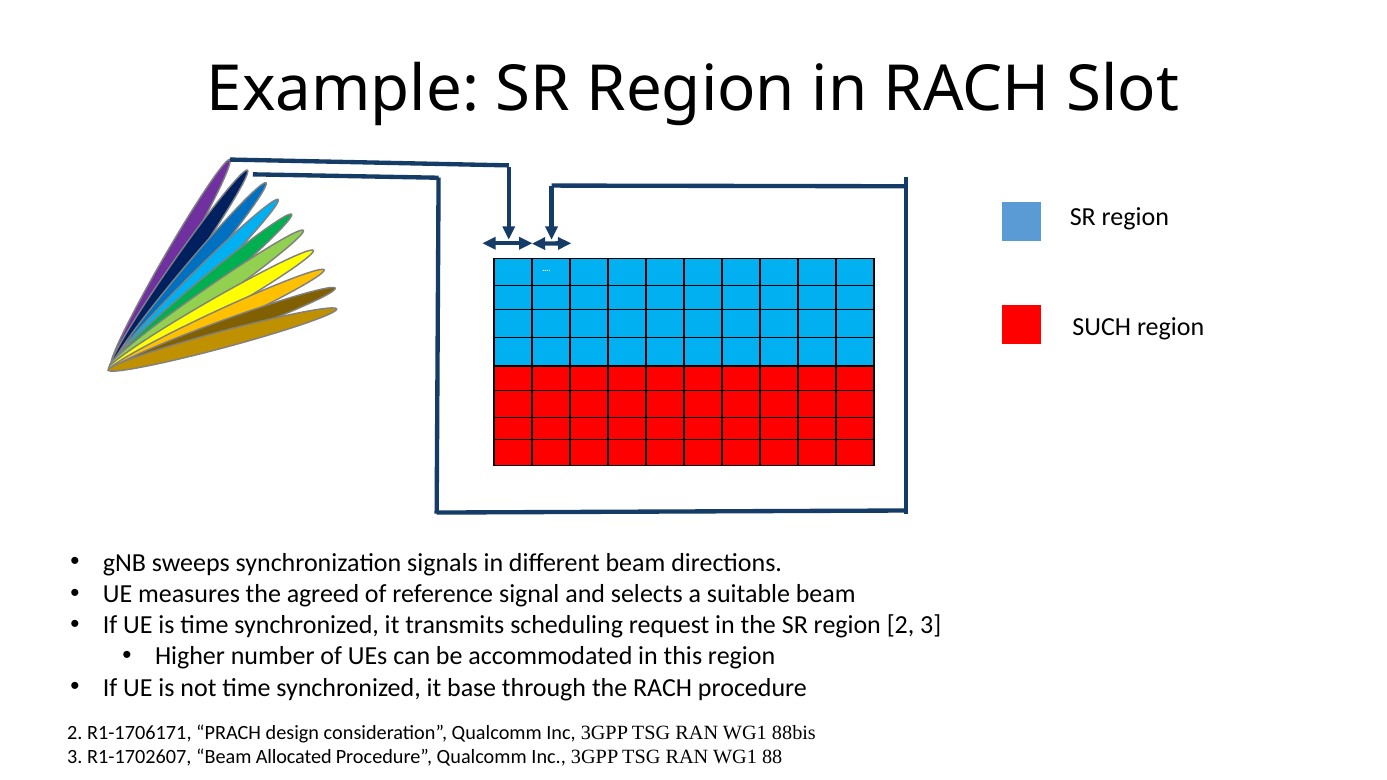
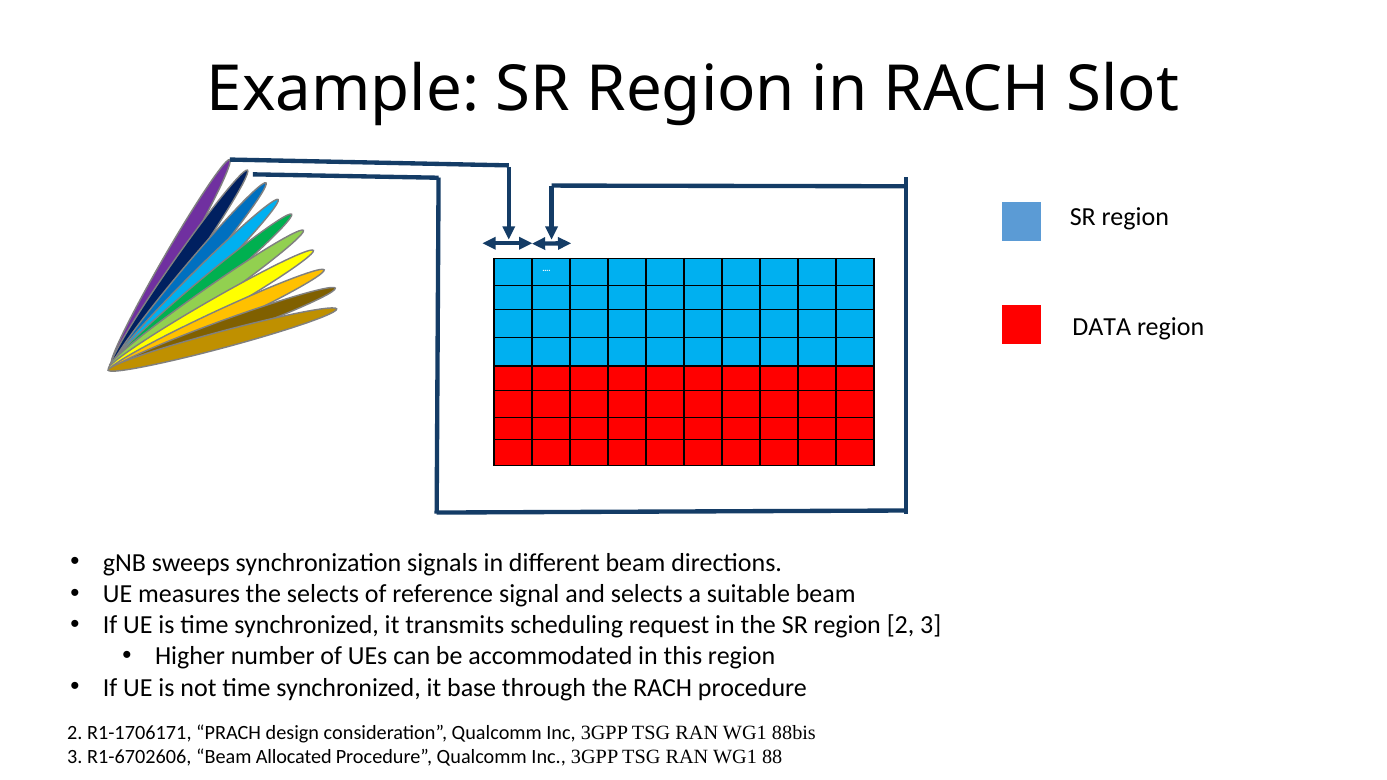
SUCH: SUCH -> DATA (1102, 327)
the agreed: agreed -> selects (323, 594)
R1-1702607: R1-1702607 -> R1-6702606 (139, 757)
